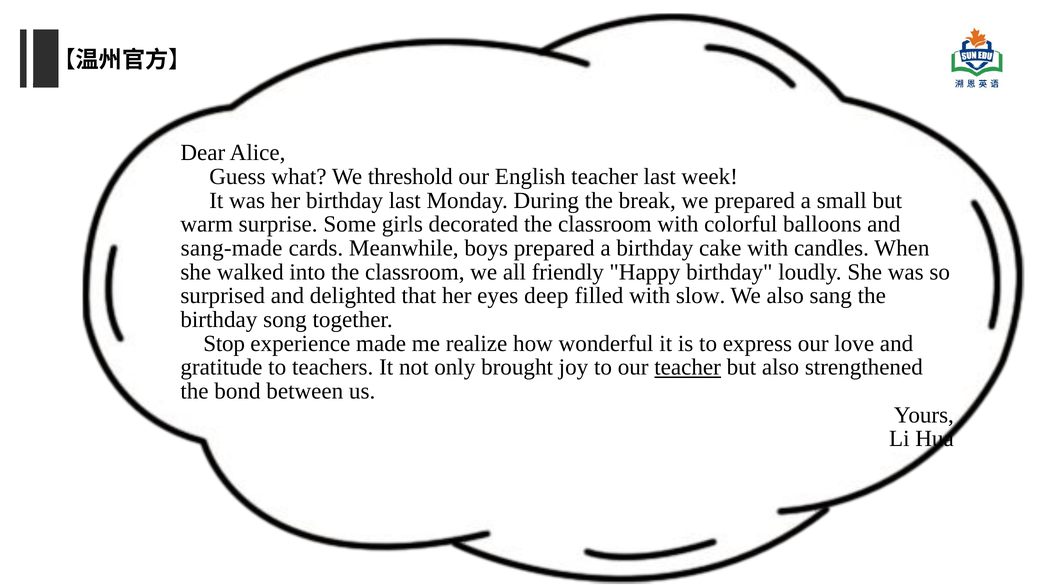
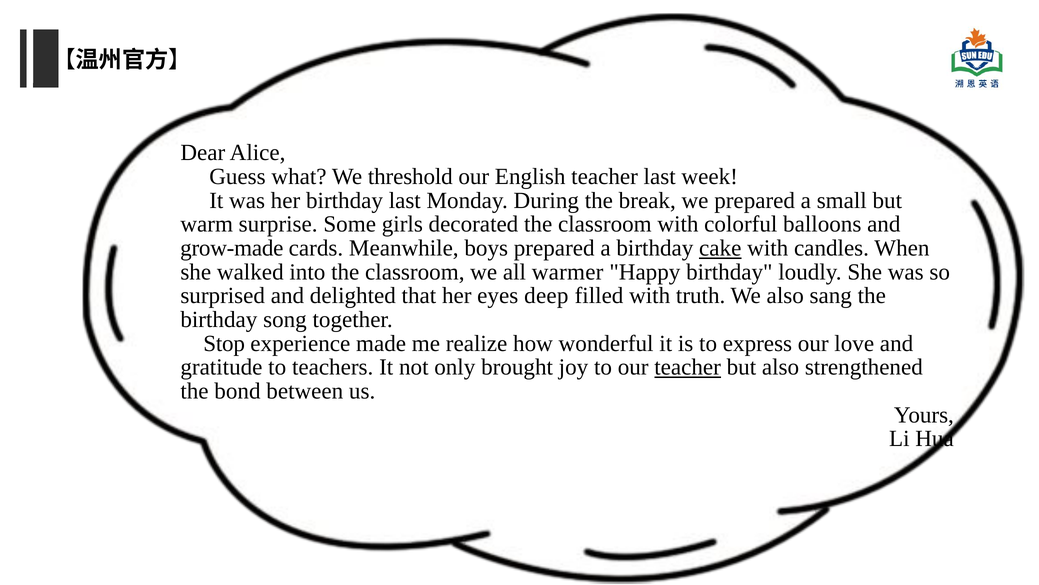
sang-made: sang-made -> grow-made (232, 248)
cake underline: none -> present (720, 248)
friendly: friendly -> warmer (568, 272)
slow: slow -> truth (701, 296)
